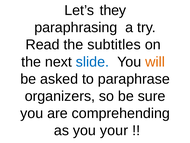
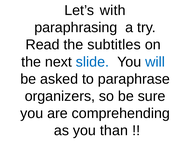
they: they -> with (113, 10)
will colour: orange -> blue (155, 62)
your: your -> than (114, 130)
